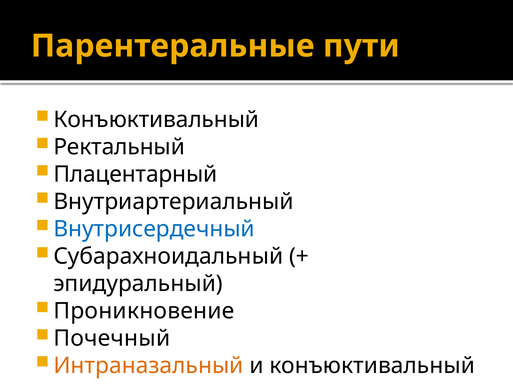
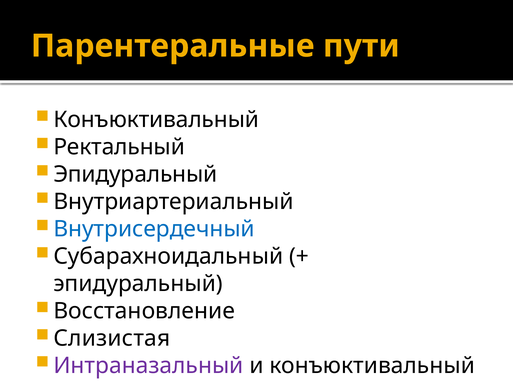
Плацентарный: Плацентарный -> Эпидуральный (135, 175)
Проникновение: Проникновение -> Восстановление (144, 312)
Почечный: Почечный -> Слизистая (112, 339)
Интраназальный colour: orange -> purple (148, 366)
